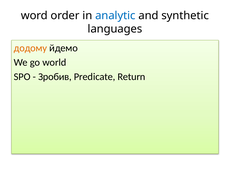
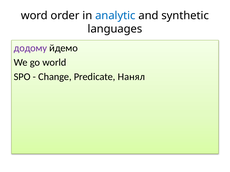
додому colour: orange -> purple (30, 48)
Зробив: Зробив -> Change (55, 77)
Return: Return -> Нанял (131, 77)
